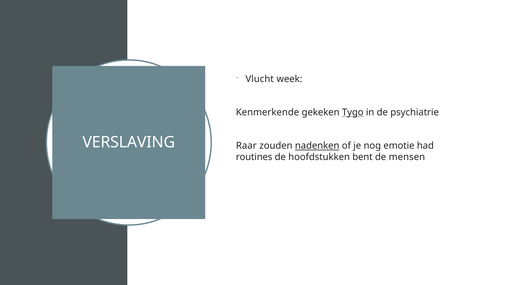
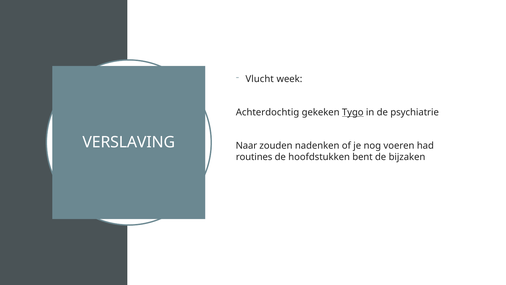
Kenmerkende: Kenmerkende -> Achterdochtig (268, 112)
Raar: Raar -> Naar (246, 146)
nadenken underline: present -> none (317, 146)
emotie: emotie -> voeren (399, 146)
mensen: mensen -> bijzaken (407, 157)
